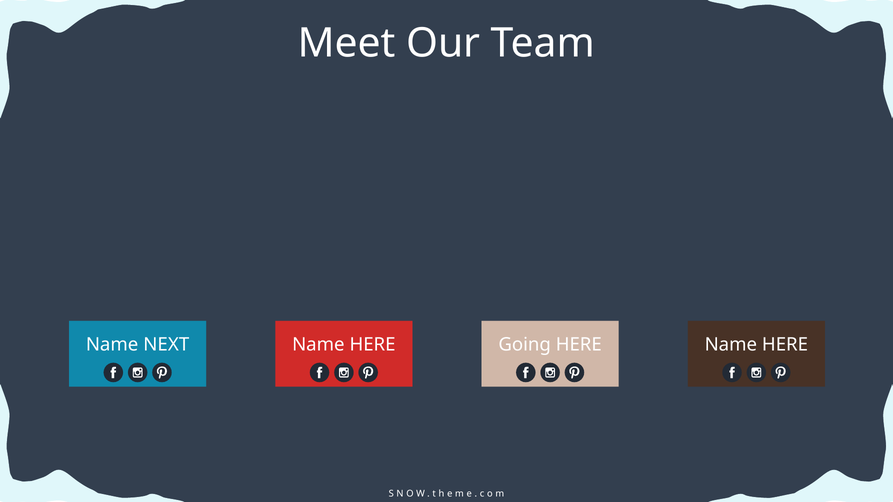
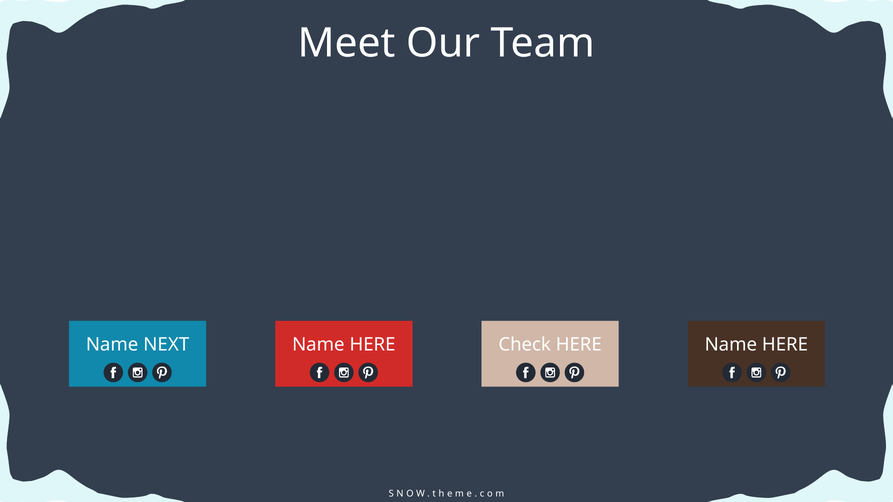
Going: Going -> Check (525, 345)
